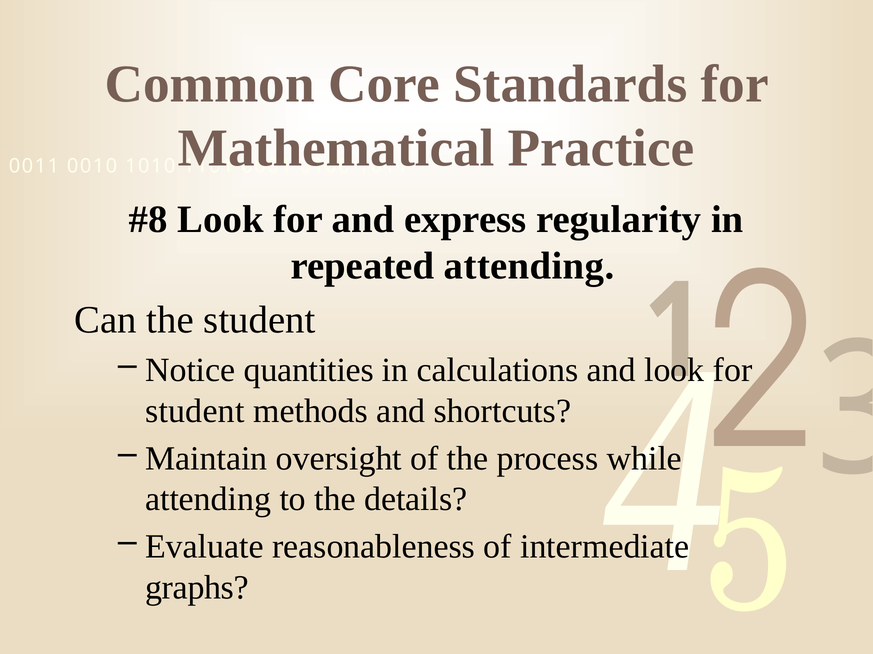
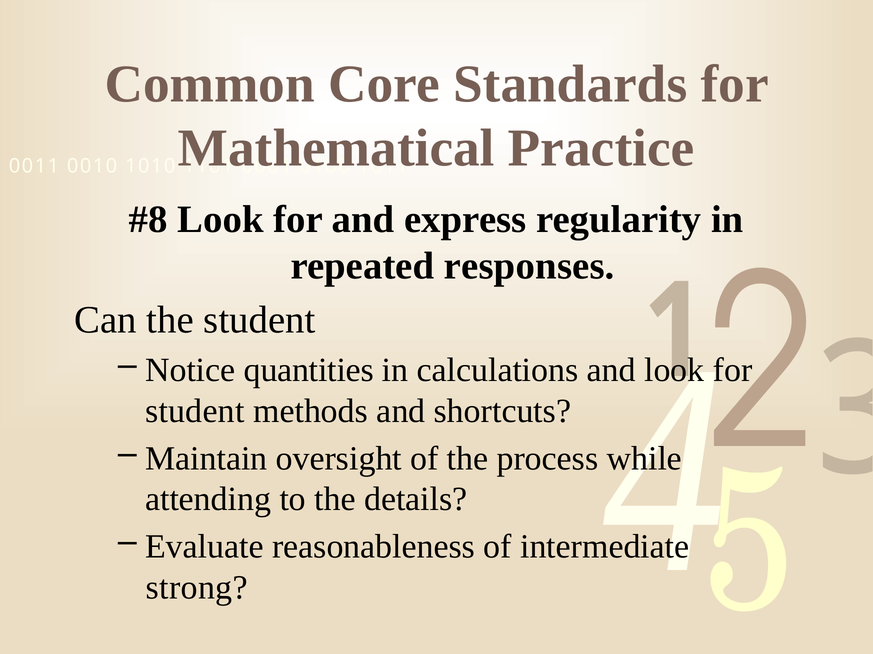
repeated attending: attending -> responses (529, 266)
graphs: graphs -> strong (197, 588)
